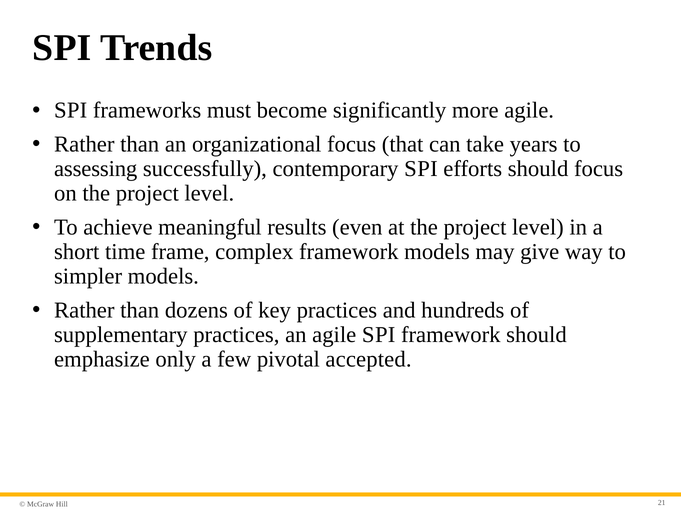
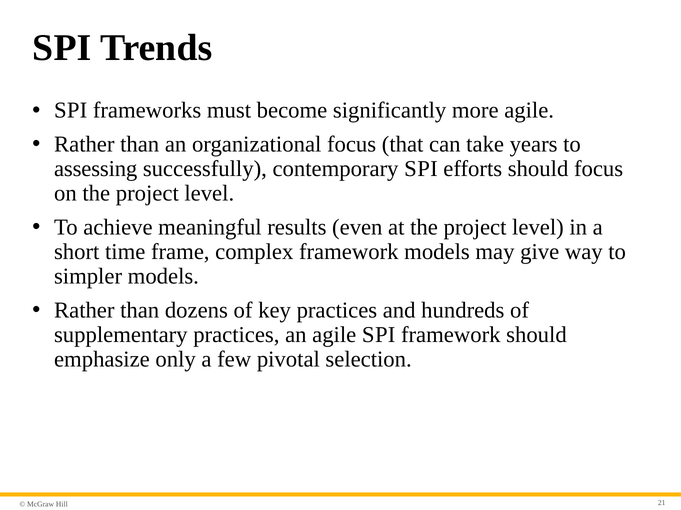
accepted: accepted -> selection (369, 360)
